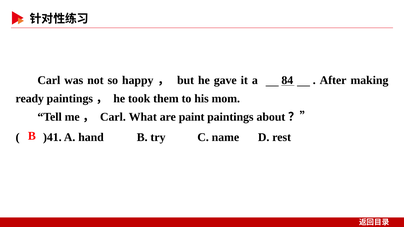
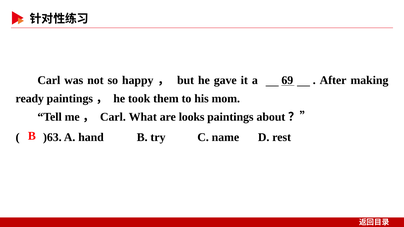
84: 84 -> 69 (287, 80)
paint: paint -> looks (192, 117)
)41: )41 -> )63 (52, 137)
